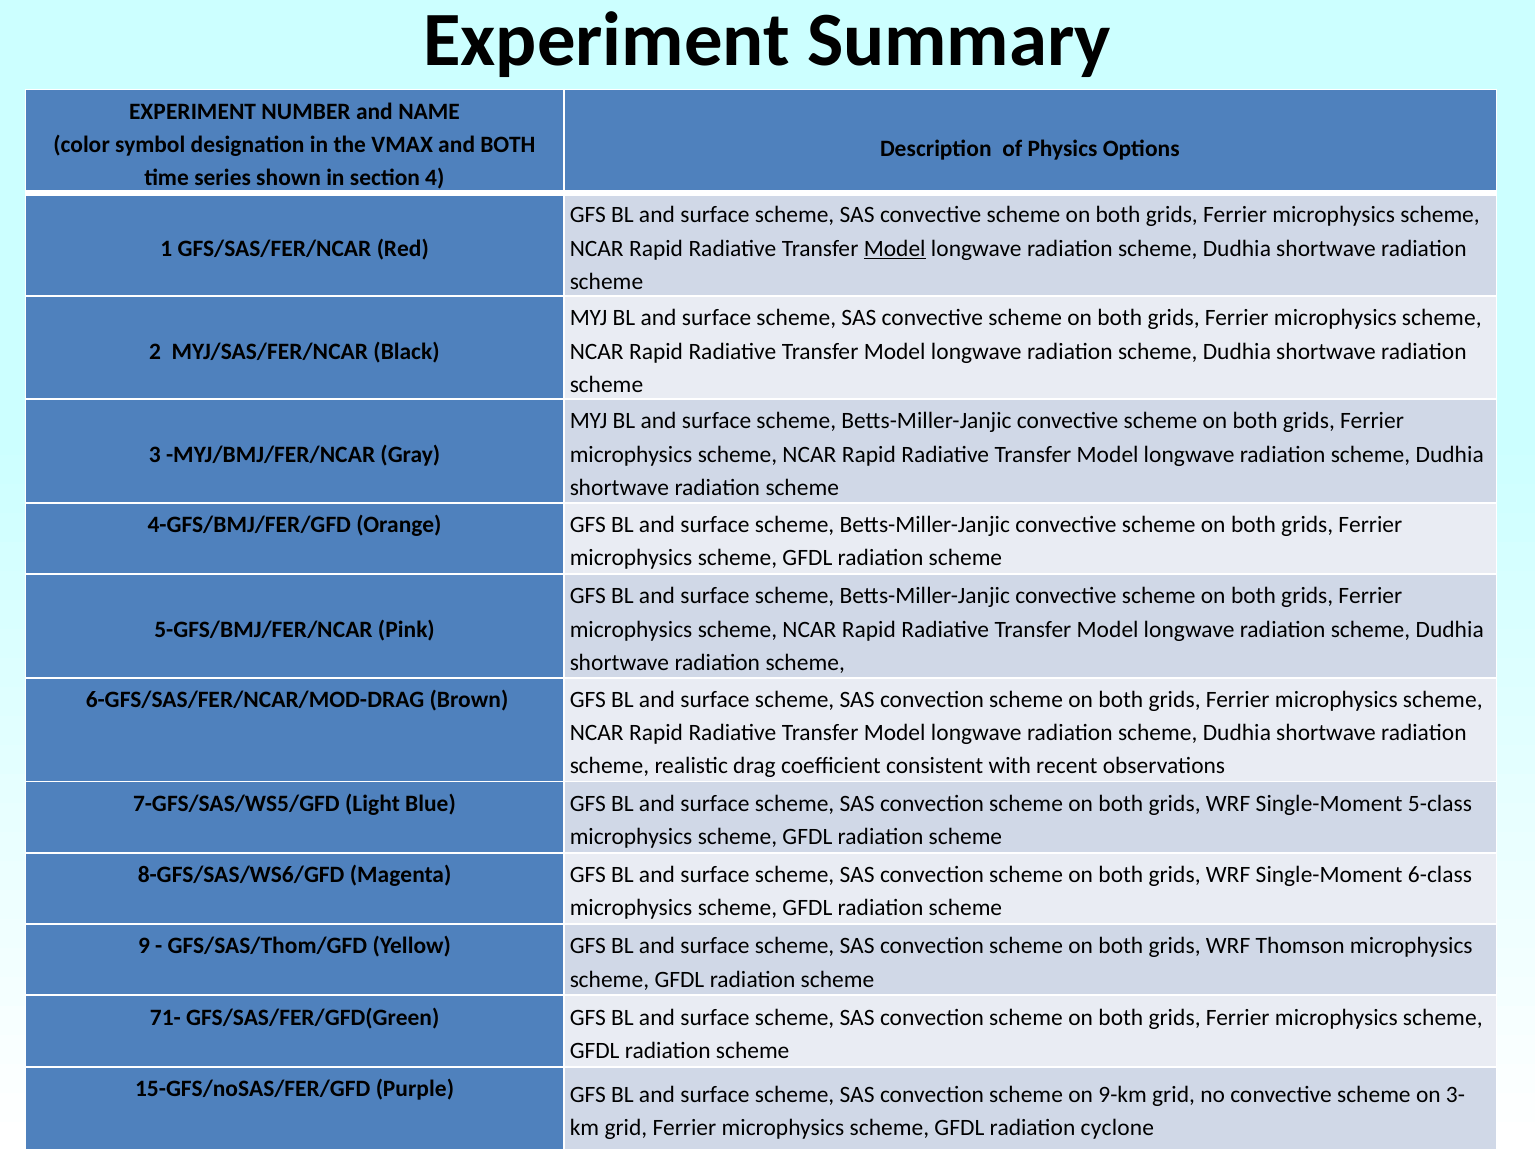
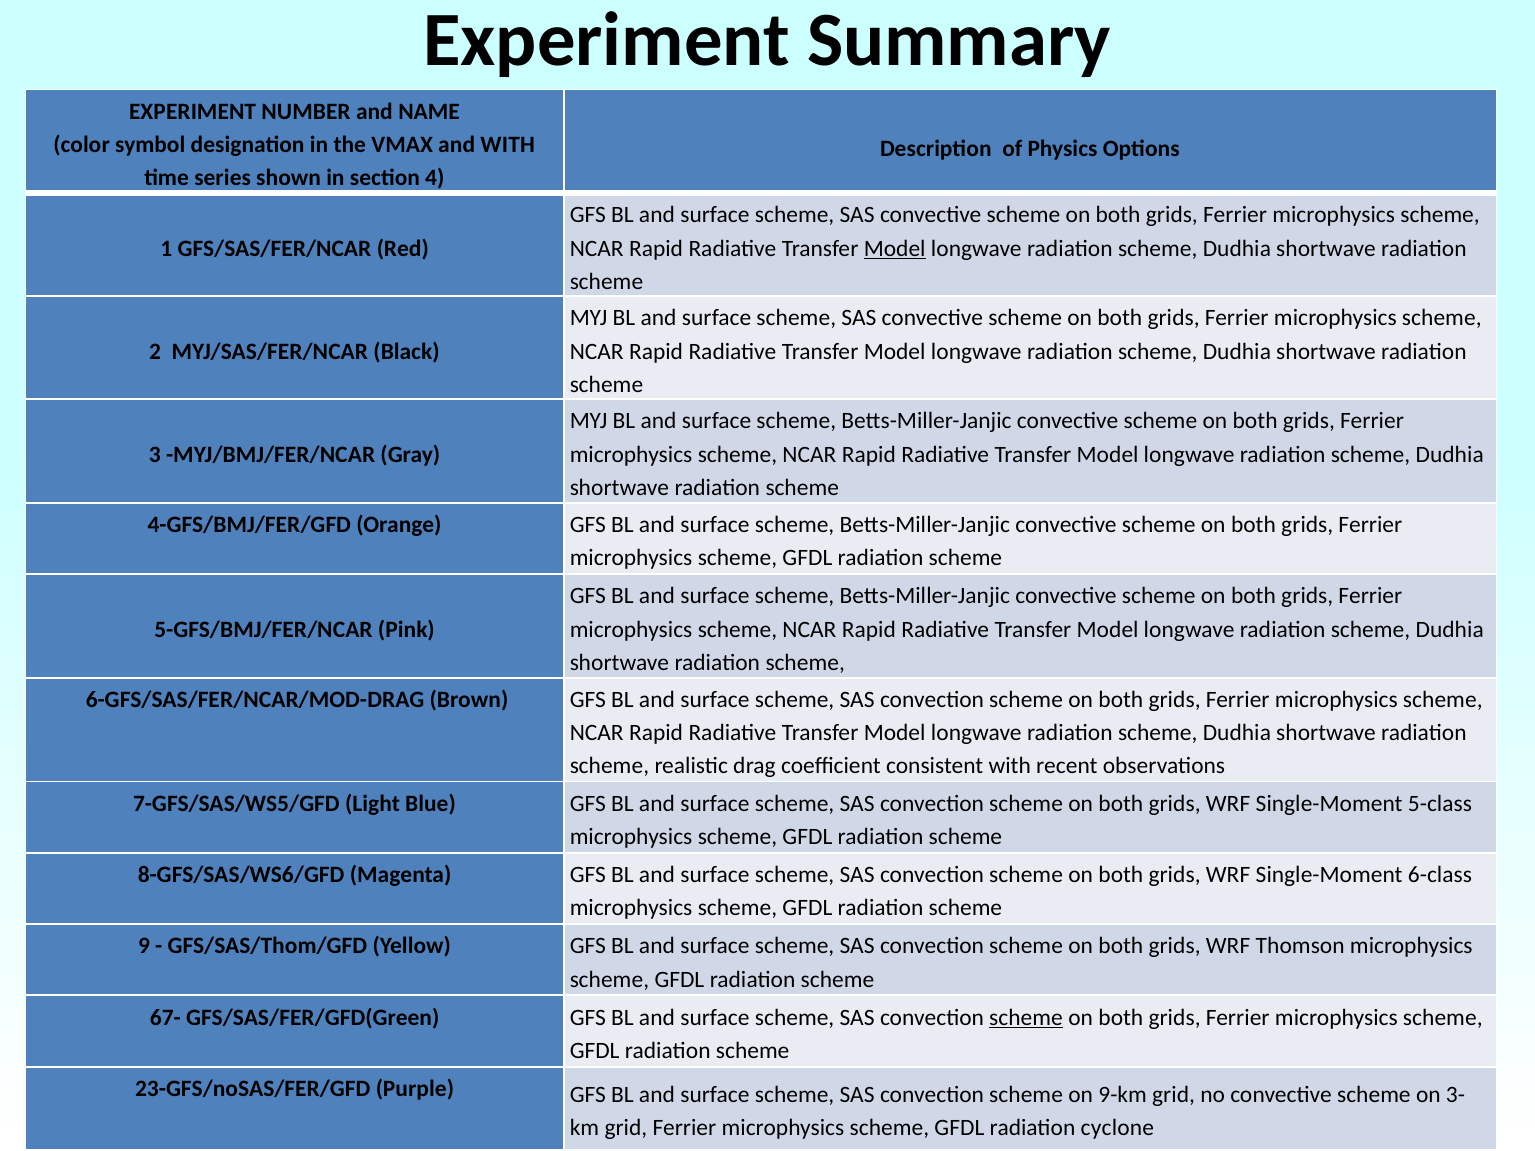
and BOTH: BOTH -> WITH (508, 145)
71-: 71- -> 67- (165, 1018)
scheme underline: none -> present (1026, 1018)
15-GFS/noSAS/FER/GFD: 15-GFS/noSAS/FER/GFD -> 23-GFS/noSAS/FER/GFD (253, 1089)
